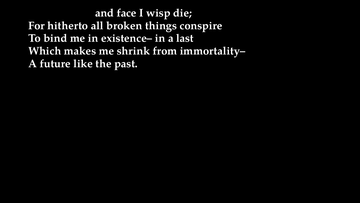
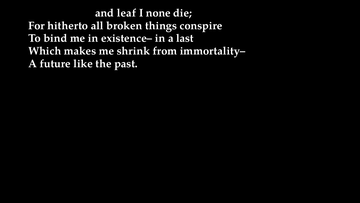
face: face -> leaf (126, 13)
wisp: wisp -> none (158, 13)
